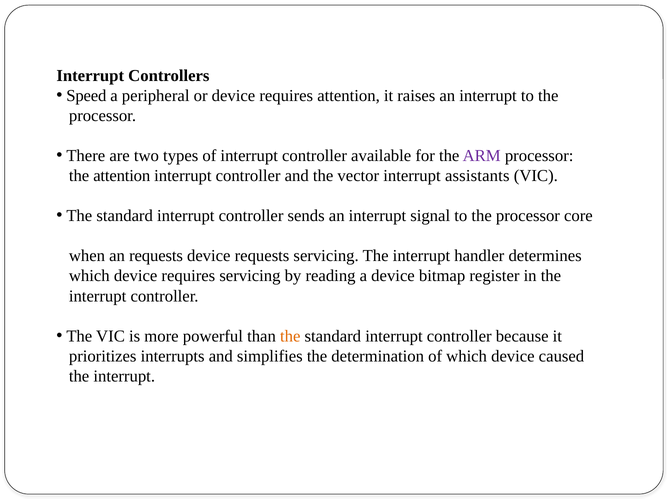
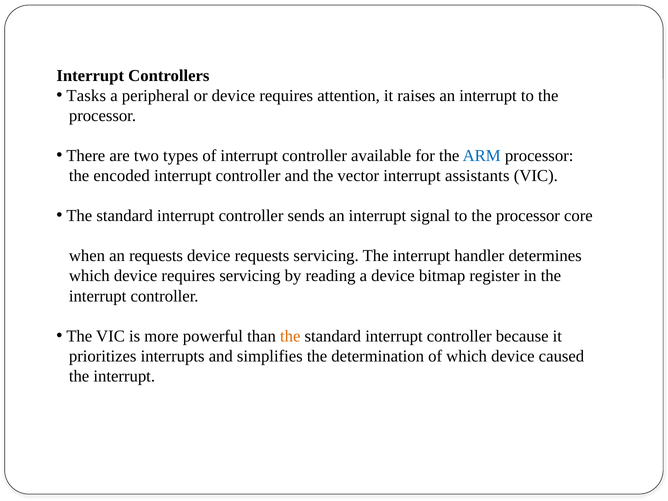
Speed: Speed -> Tasks (86, 96)
ARM colour: purple -> blue (482, 156)
the attention: attention -> encoded (122, 176)
